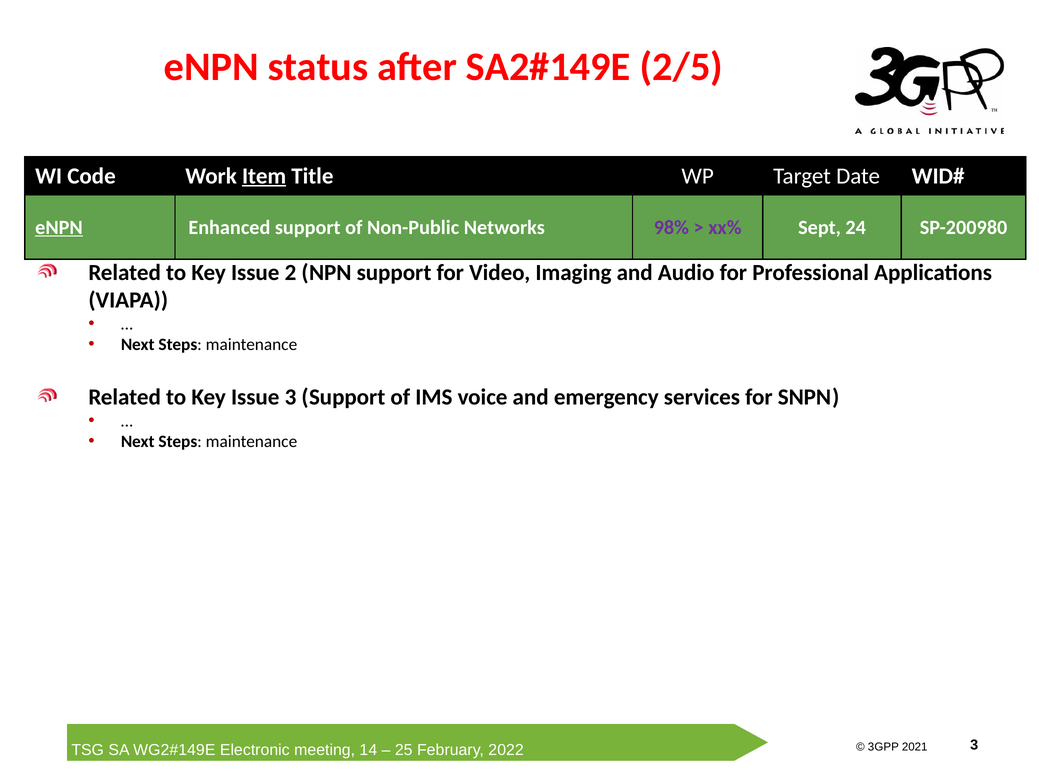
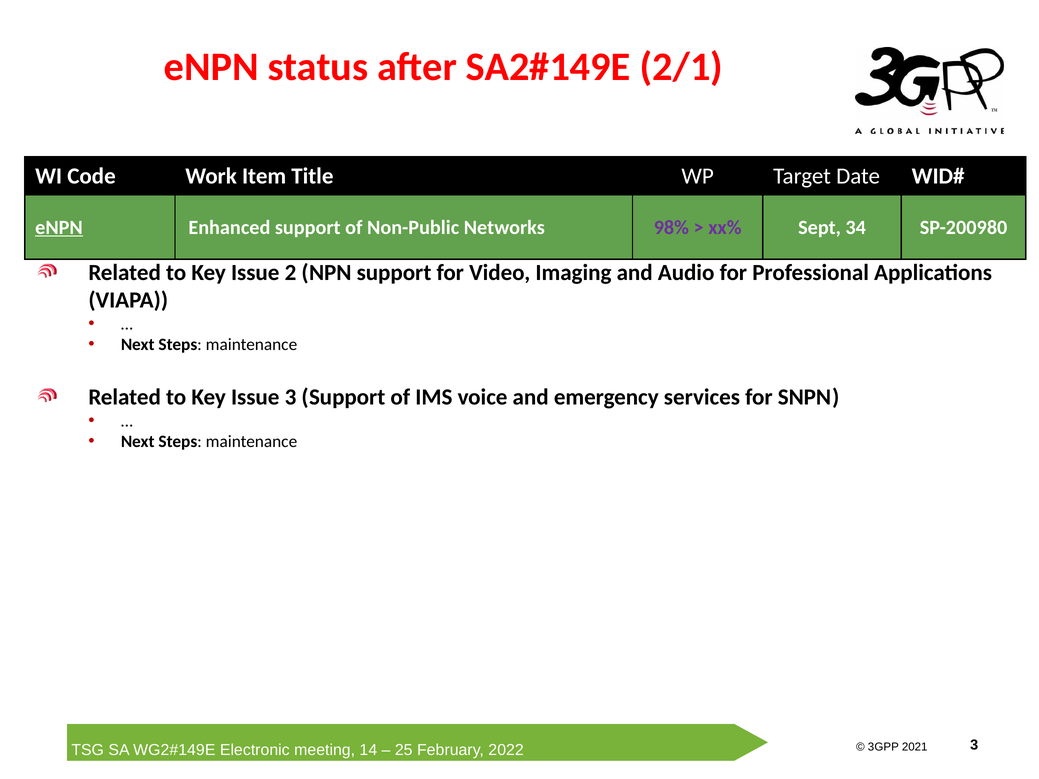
2/5: 2/5 -> 2/1 (681, 67)
Item underline: present -> none (264, 176)
24: 24 -> 34 (856, 227)
